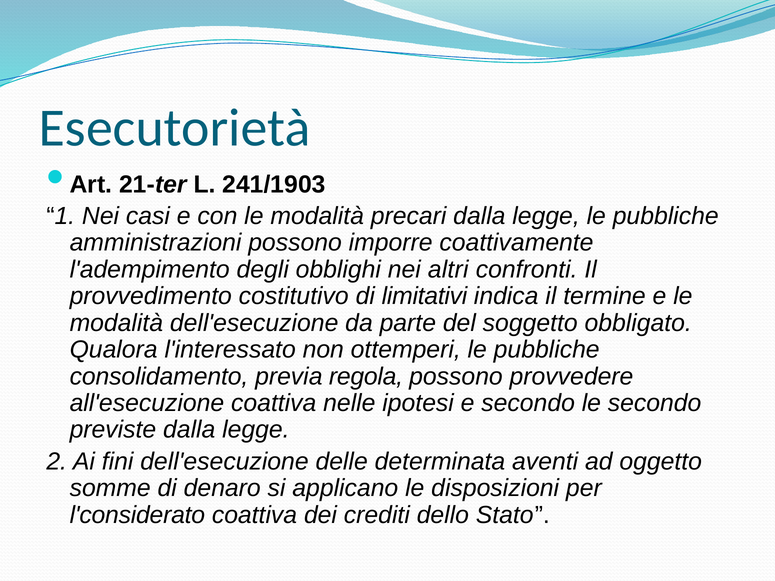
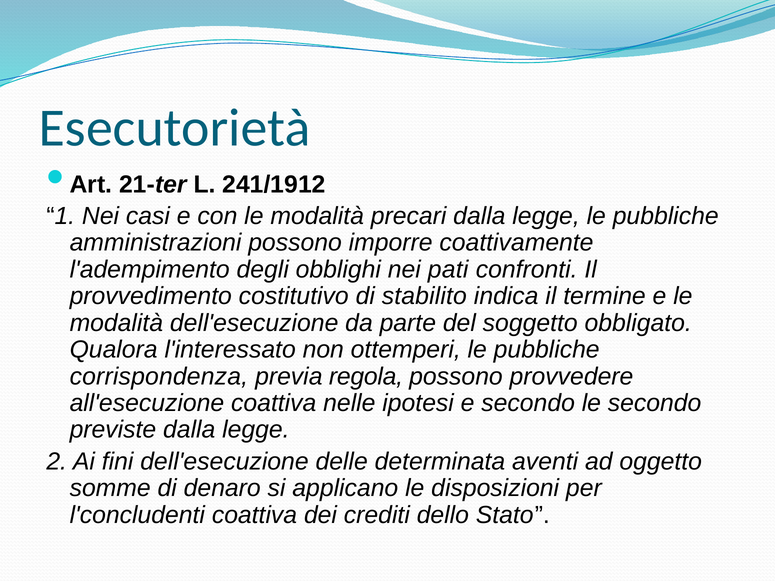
241/1903: 241/1903 -> 241/1912 (274, 184)
altri: altri -> pati (448, 270)
limitativi: limitativi -> stabilito (424, 296)
consolidamento: consolidamento -> corrispondenza (159, 377)
l'considerato: l'considerato -> l'concludenti (137, 515)
